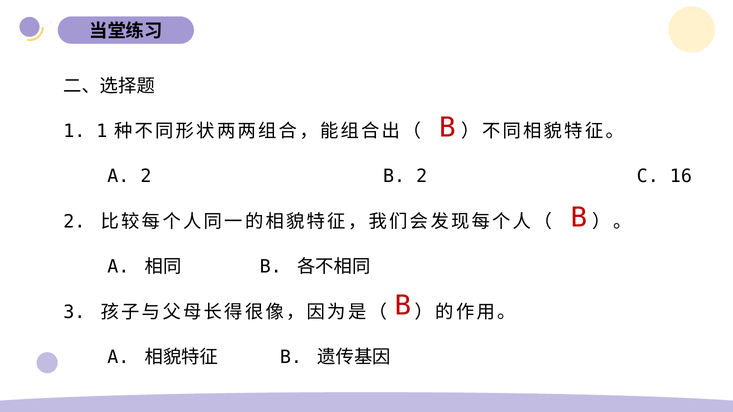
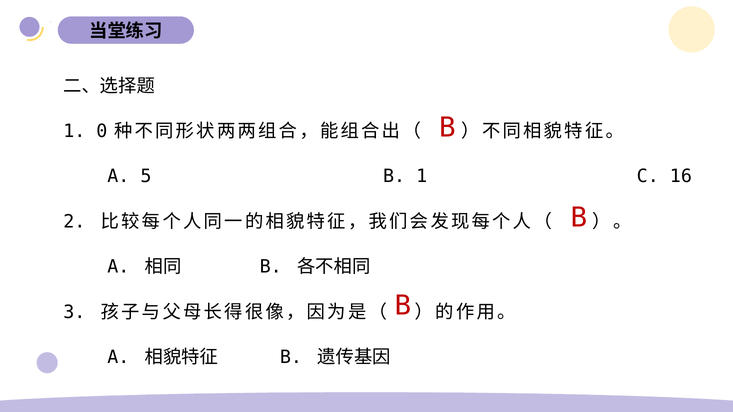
1 1: 1 -> 0 (102, 131)
A 2: 2 -> 5 (146, 177)
B 2: 2 -> 1 (422, 177)
